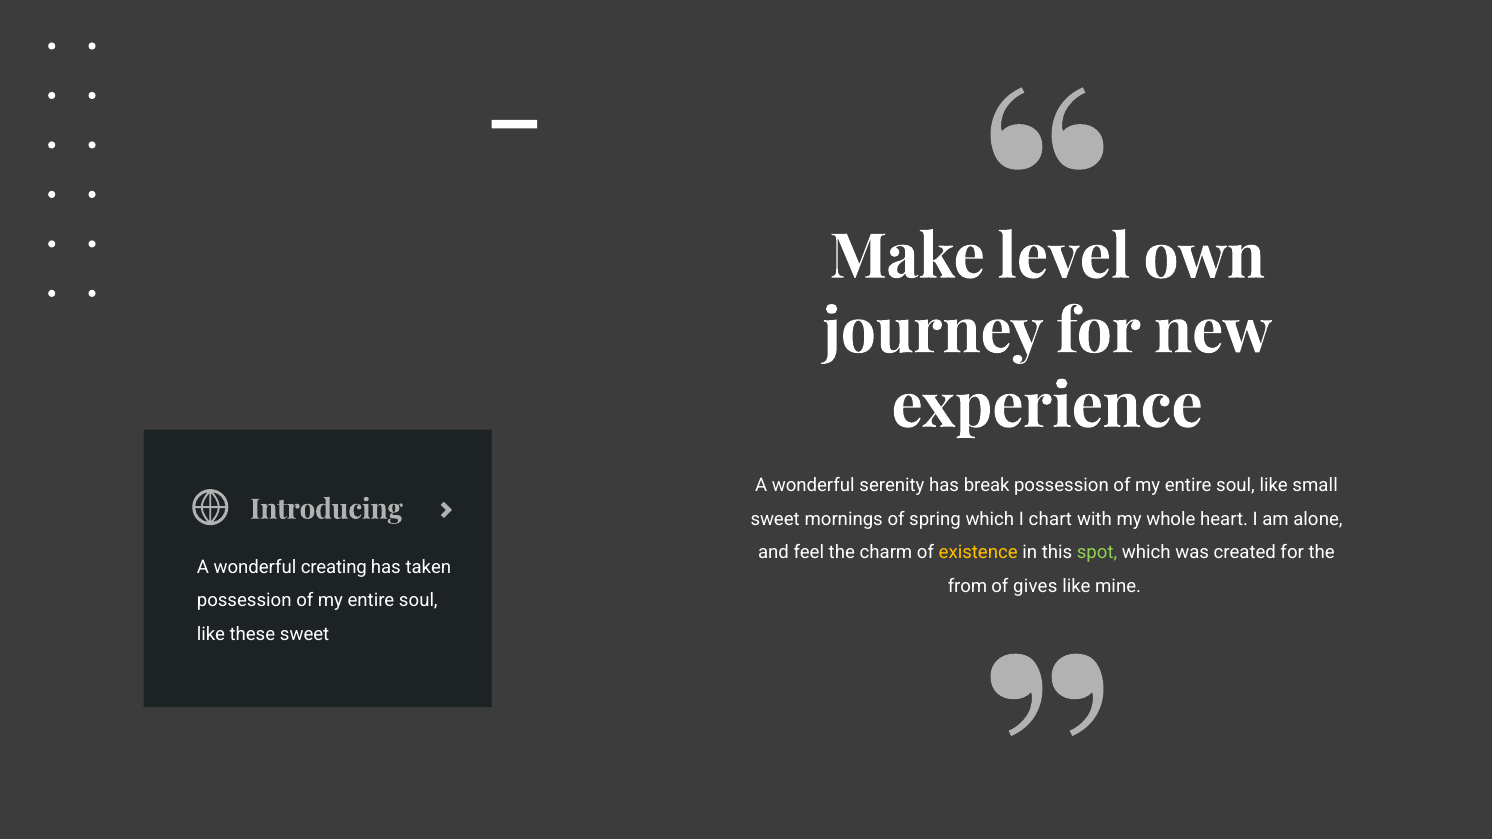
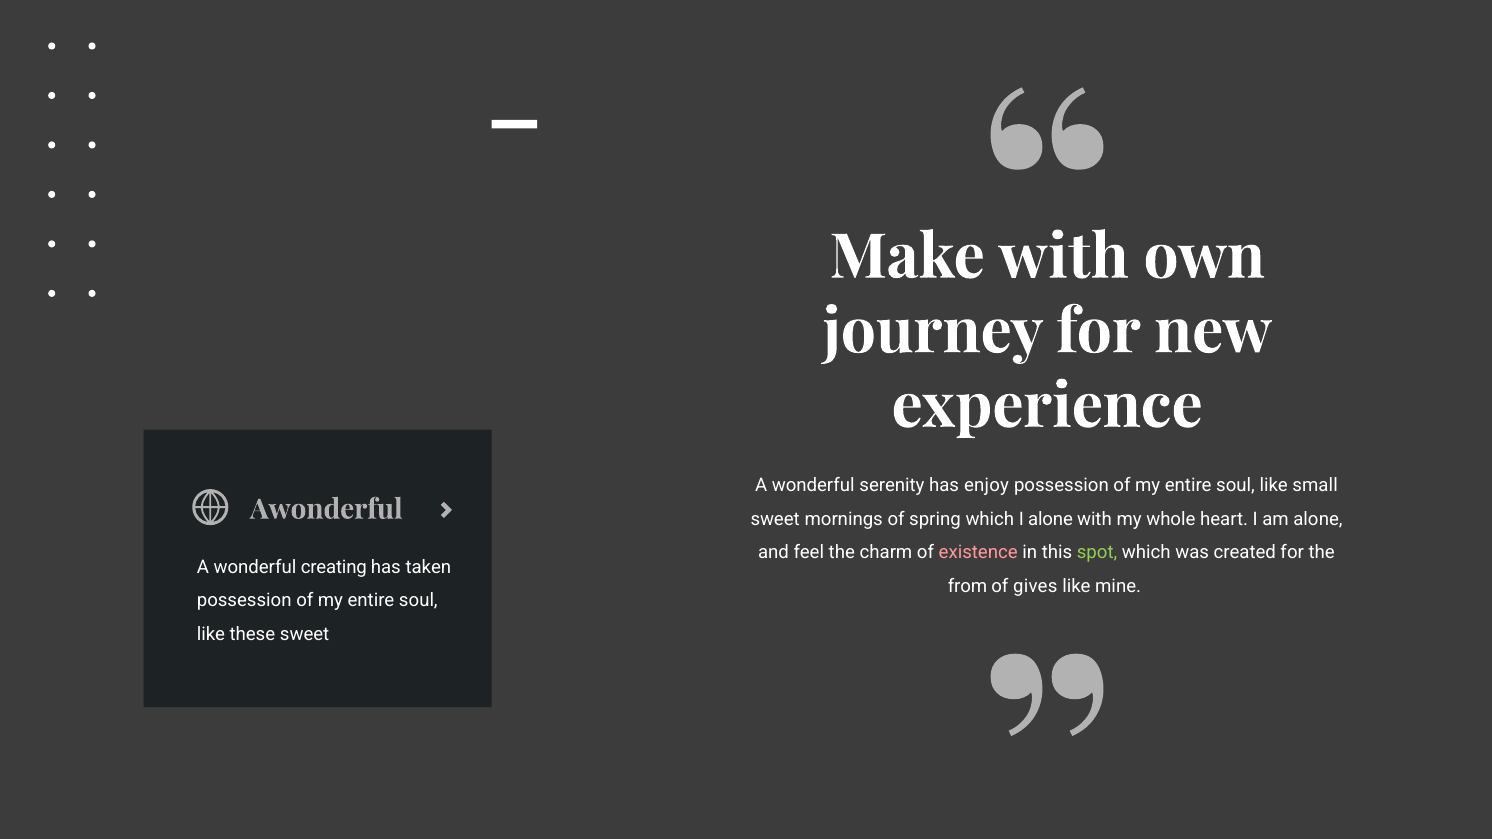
Make level: level -> with (1064, 257)
break: break -> enjoy (987, 485)
Introducing: Introducing -> Awonderful (326, 510)
I chart: chart -> alone (1051, 519)
existence colour: yellow -> pink (978, 553)
